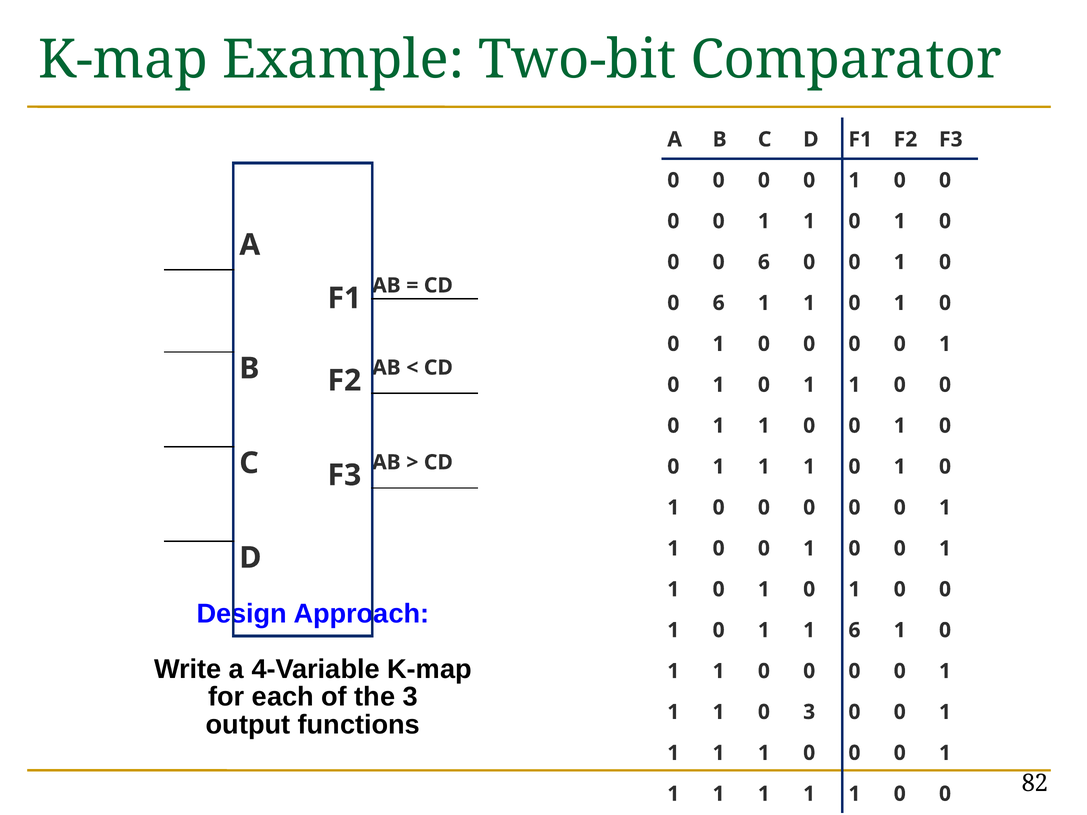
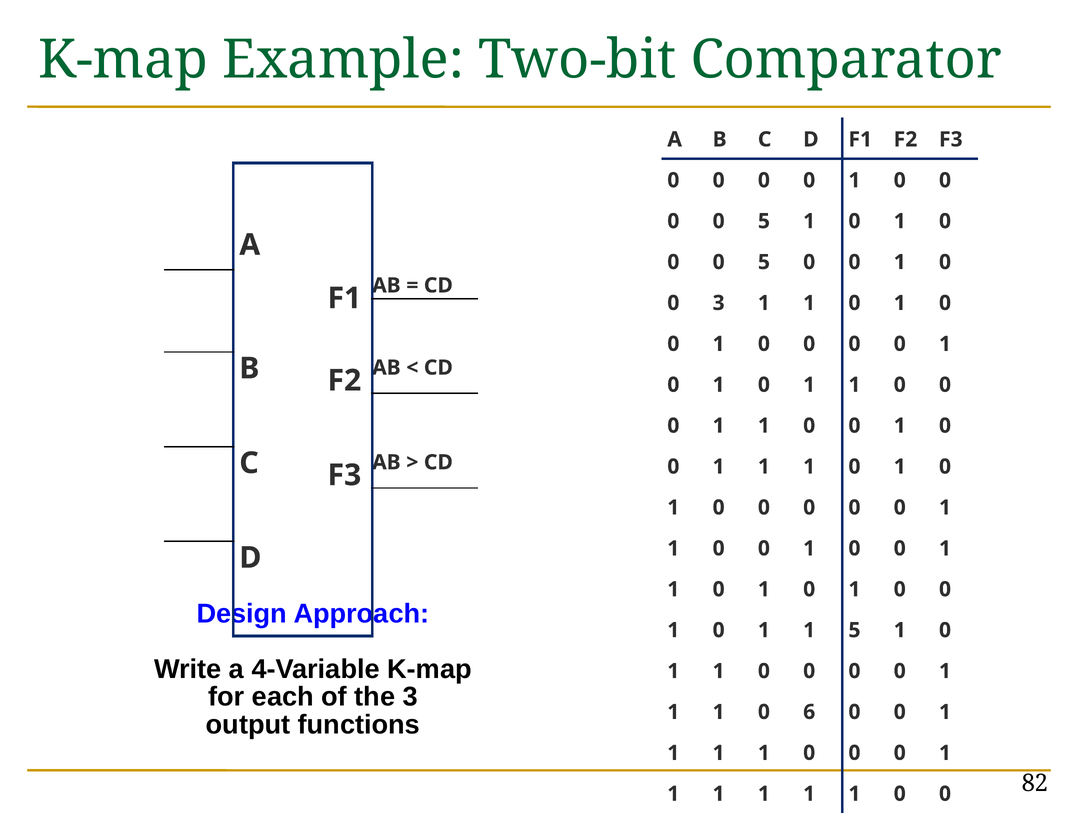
1: 1 -> 5 (764, 221)
6: 6 -> 5 (764, 262)
6: 6 -> 3 (719, 303)
1 6: 6 -> 5 (854, 630)
0 3: 3 -> 6 (809, 712)
